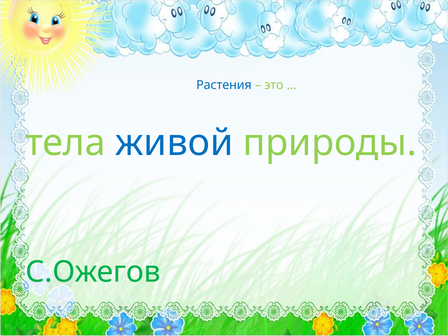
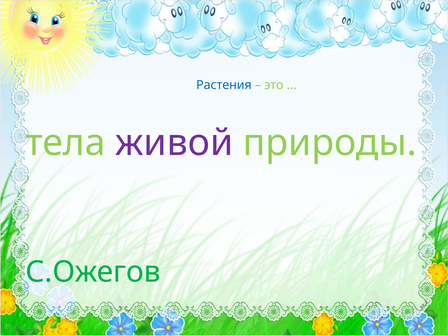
живой colour: blue -> purple (174, 143)
